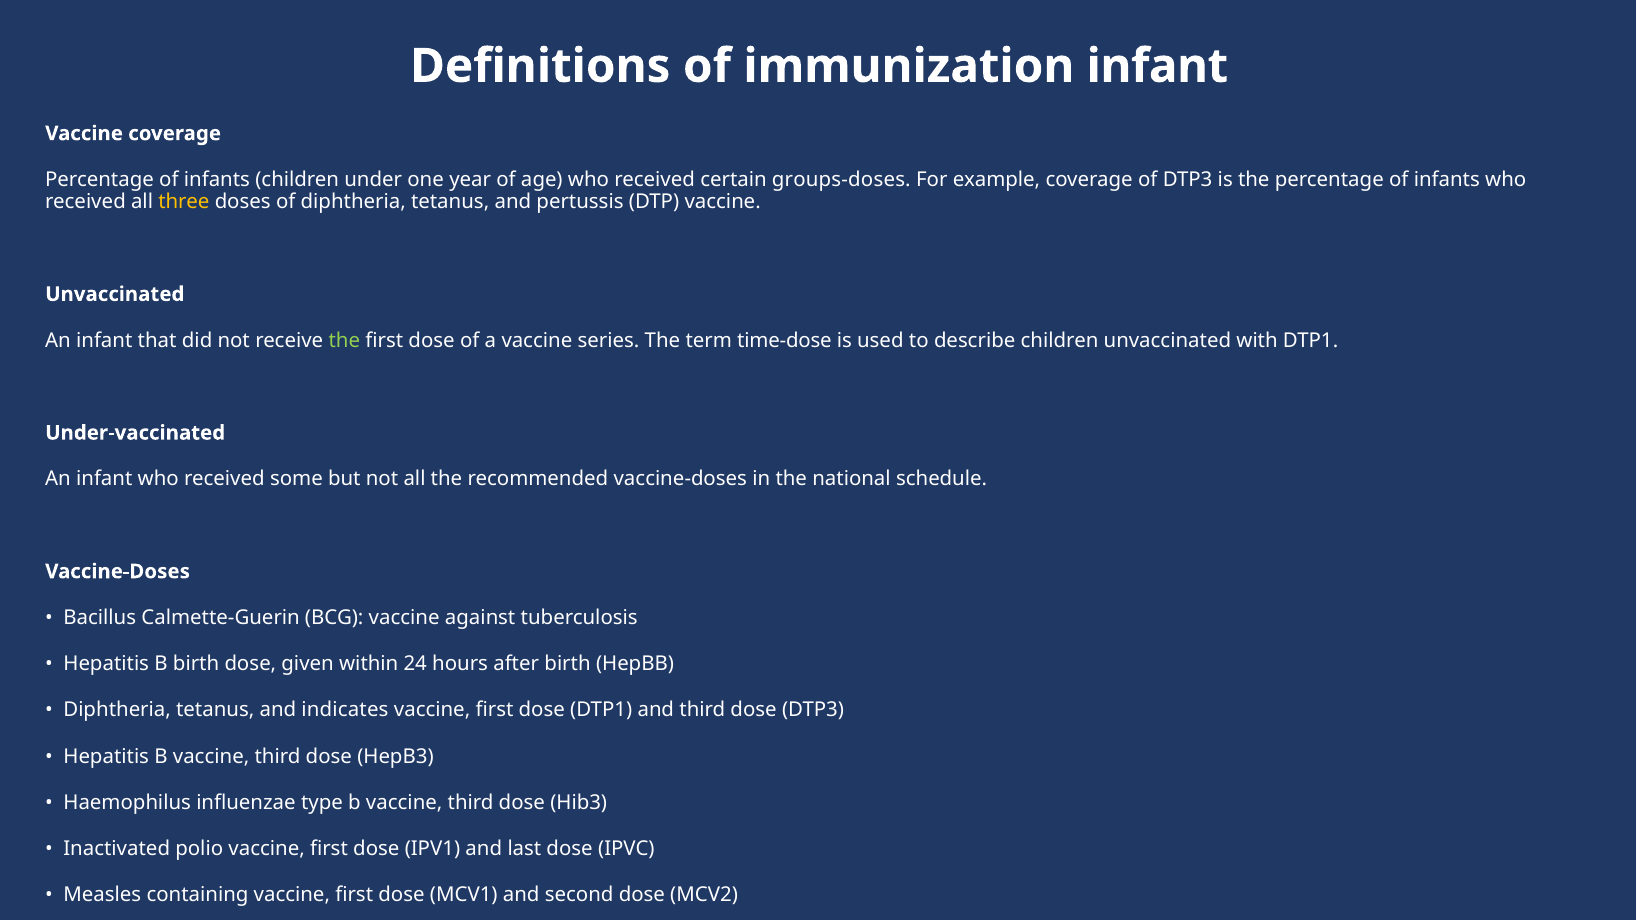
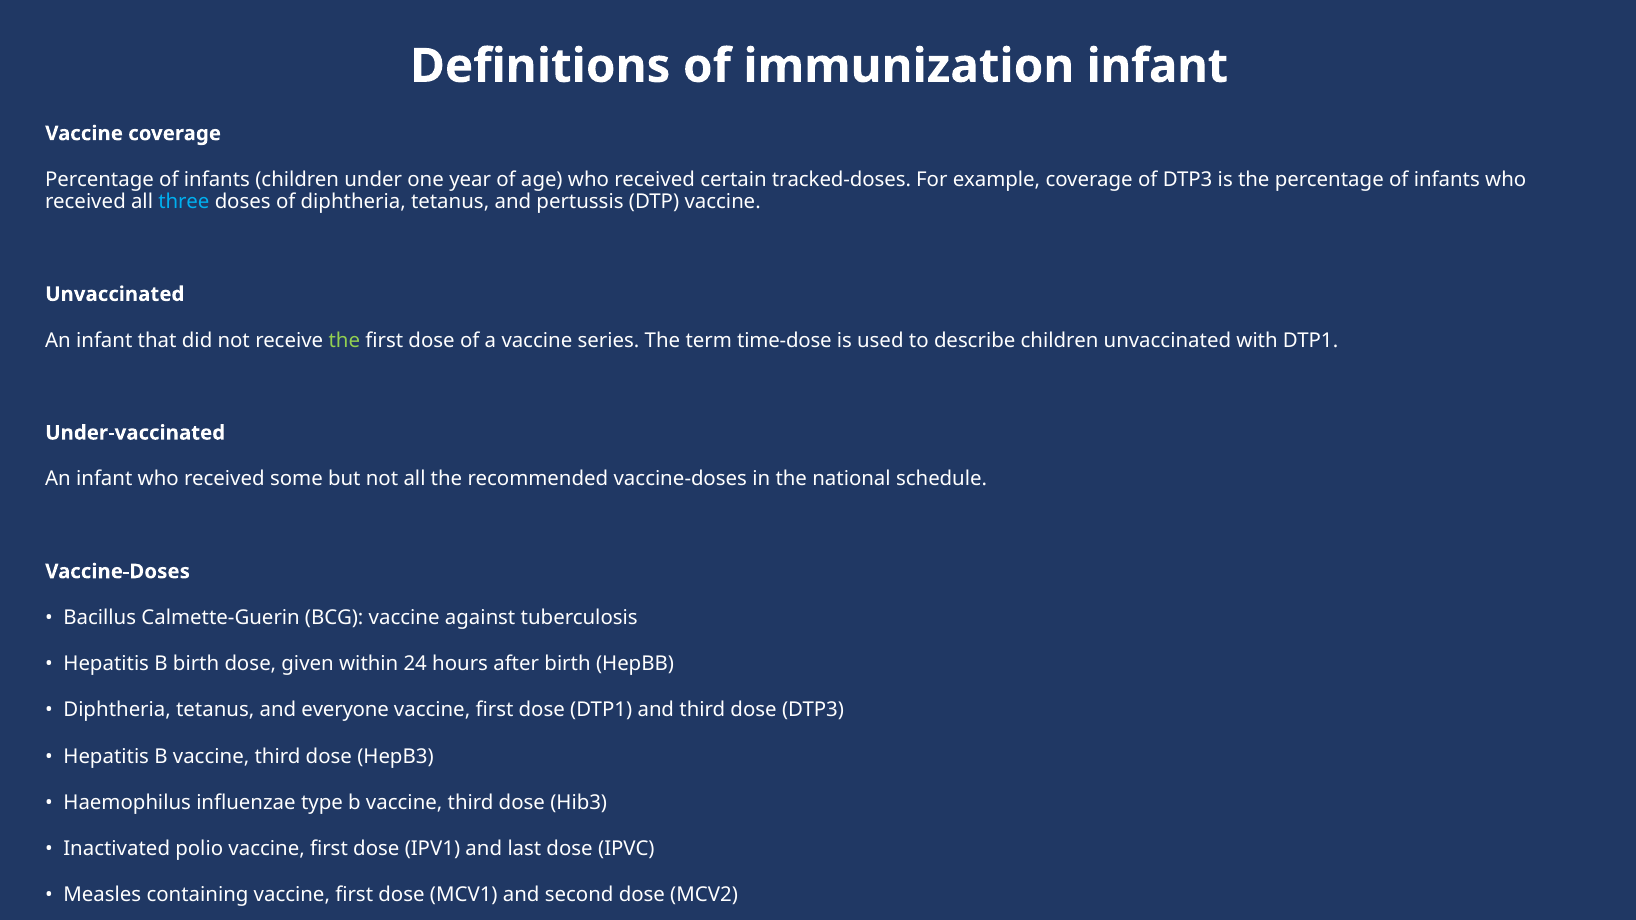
groups-doses: groups-doses -> tracked-doses (841, 180)
three colour: yellow -> light blue (184, 202)
and indicates: indicates -> everyone (345, 710)
